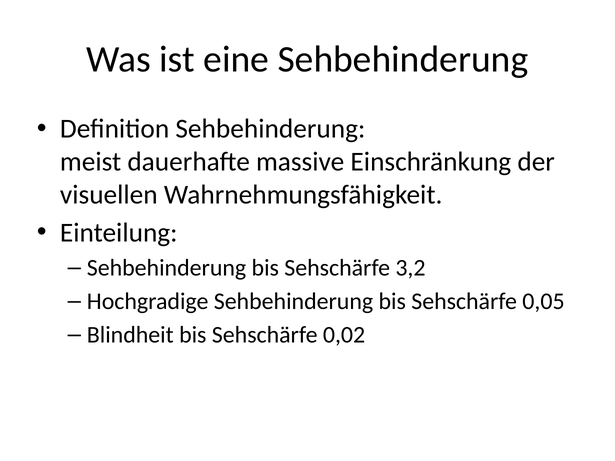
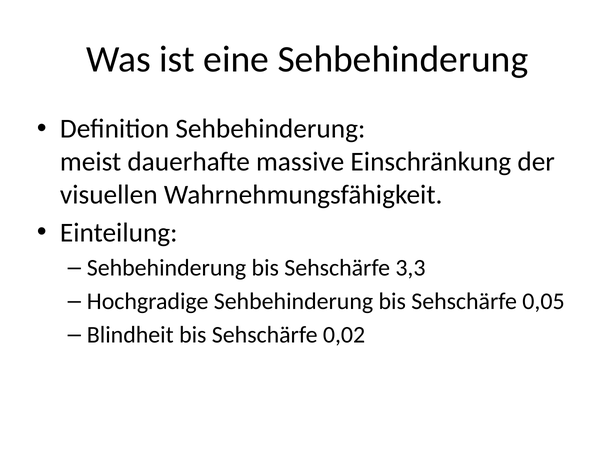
3,2: 3,2 -> 3,3 (410, 268)
